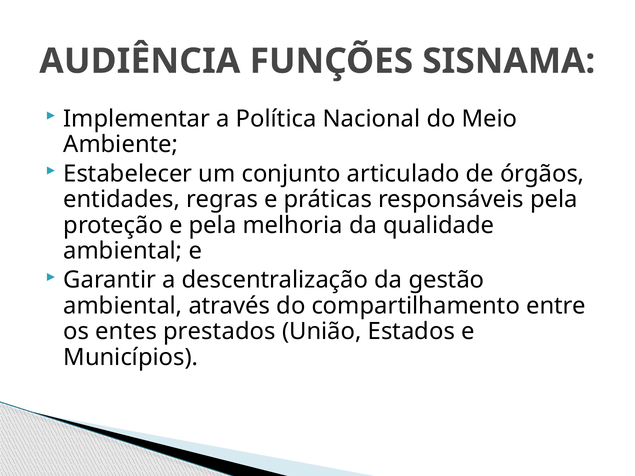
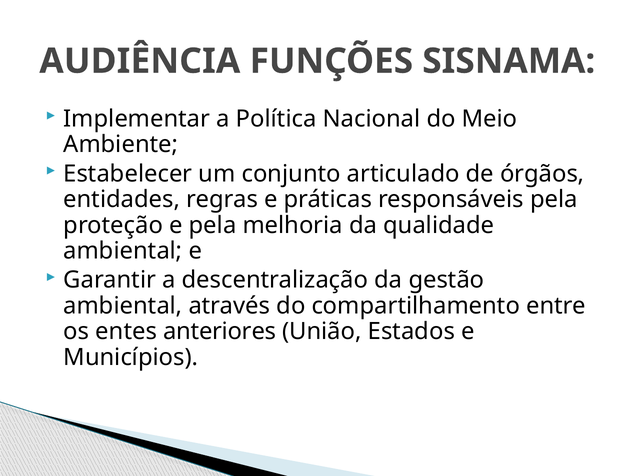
prestados: prestados -> anteriores (220, 332)
